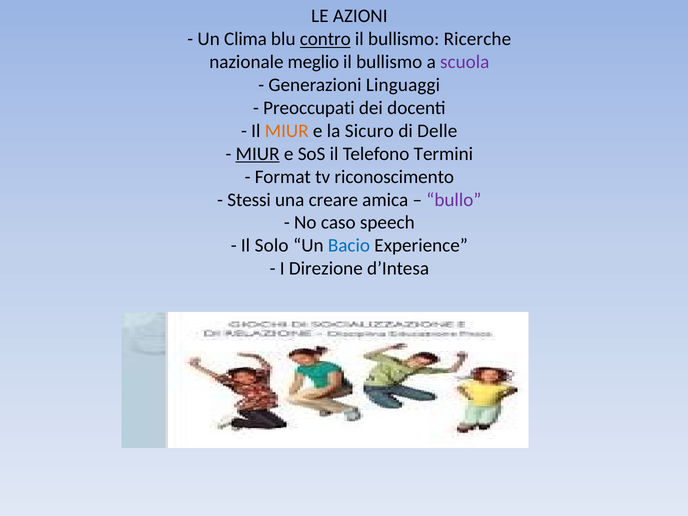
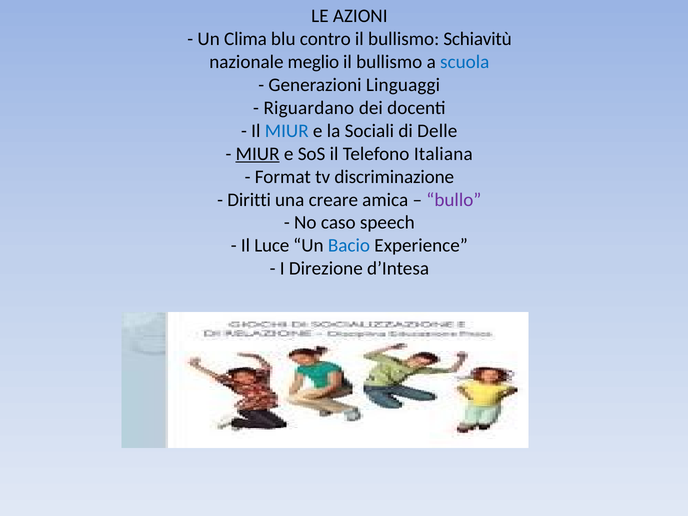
contro underline: present -> none (325, 39)
Ricerche: Ricerche -> Schiavitù (478, 39)
scuola colour: purple -> blue (465, 62)
Preoccupati: Preoccupati -> Riguardano (309, 108)
MIUR colour: orange -> blue (287, 131)
Sicuro: Sicuro -> Sociali (369, 131)
Termini: Termini -> Italiana (443, 154)
riconoscimento: riconoscimento -> discriminazione (394, 177)
Stessi: Stessi -> Diritti (249, 200)
Solo: Solo -> Luce (272, 246)
